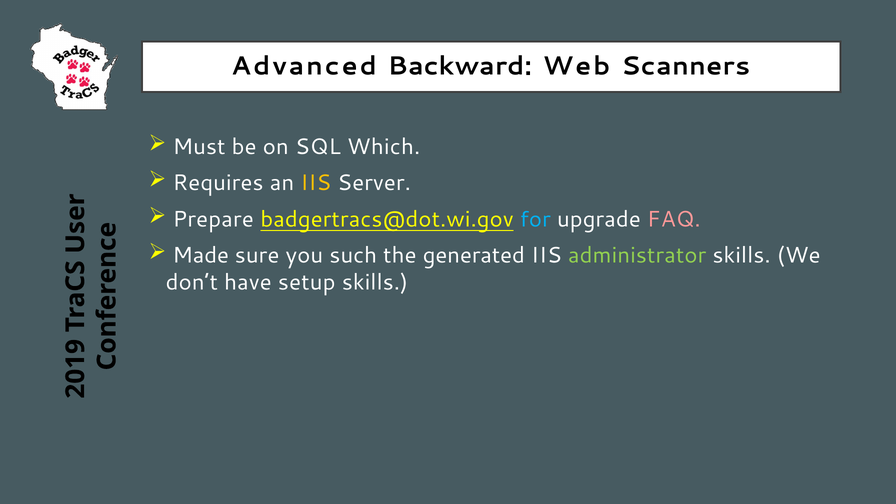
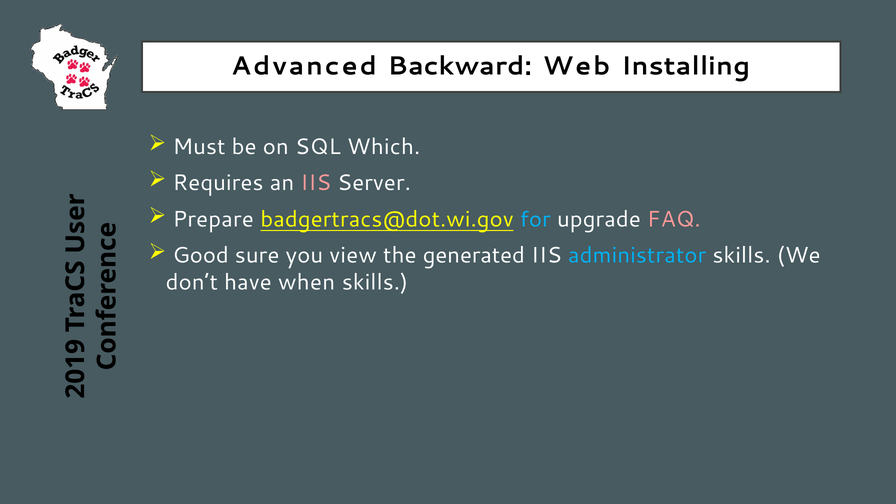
Scanners: Scanners -> Installing (686, 66)
IIS colour: yellow -> pink (316, 183)
Made: Made -> Good (201, 256)
such: such -> view (353, 256)
administrator colour: light green -> light blue (637, 256)
setup: setup -> when (307, 282)
